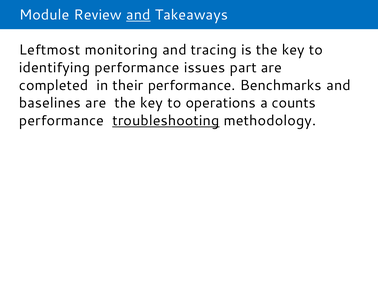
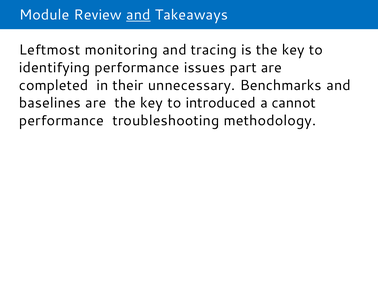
their performance: performance -> unnecessary (192, 85)
operations: operations -> introduced (221, 103)
counts: counts -> cannot (294, 103)
troubleshooting underline: present -> none (166, 120)
